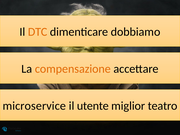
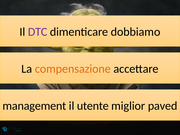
DTC colour: orange -> purple (38, 32)
microservice: microservice -> management (34, 106)
teatro: teatro -> paved (163, 106)
